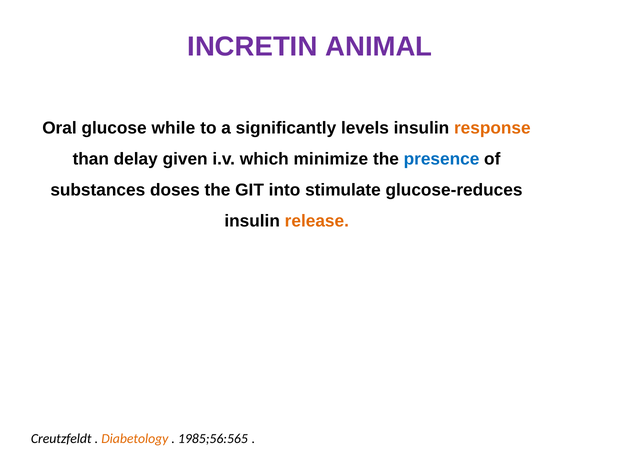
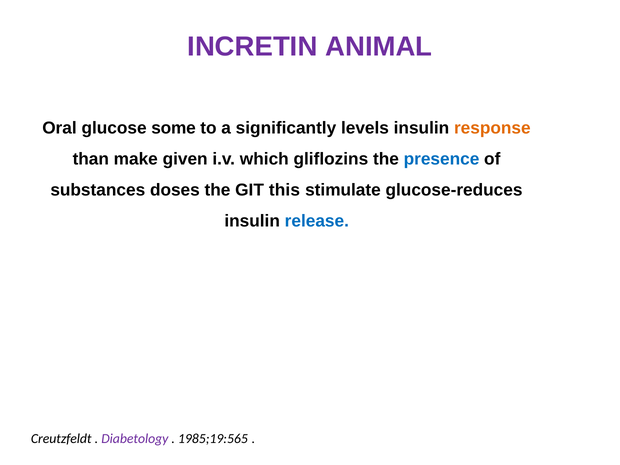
while: while -> some (174, 128)
delay: delay -> make (136, 159)
minimize: minimize -> gliflozins (331, 159)
into: into -> this (284, 190)
release colour: orange -> blue (317, 221)
Diabetology colour: orange -> purple (135, 439)
1985;56:565: 1985;56:565 -> 1985;19:565 (213, 439)
